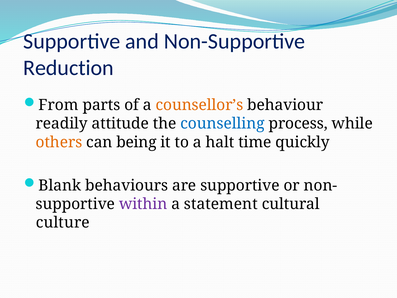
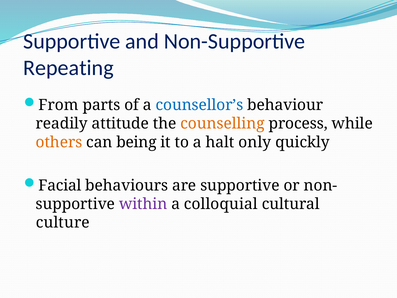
Reduction: Reduction -> Repeating (68, 68)
counsellor’s colour: orange -> blue (199, 105)
counselling colour: blue -> orange (222, 124)
time: time -> only (255, 142)
Blank: Blank -> Facial (60, 185)
statement: statement -> colloquial (221, 204)
